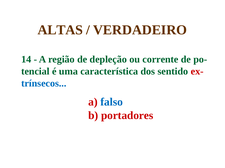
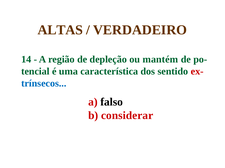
corrente: corrente -> mantém (160, 60)
falso colour: blue -> black (112, 102)
portadores: portadores -> considerar (127, 116)
